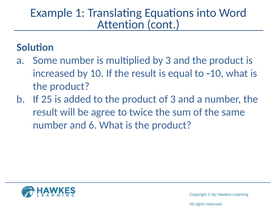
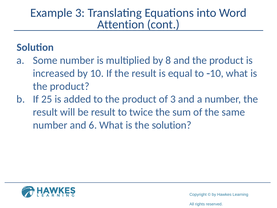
Example 1: 1 -> 3 (80, 13)
by 3: 3 -> 8 (168, 60)
be agree: agree -> result (103, 112)
product: product -> solution (172, 125)
